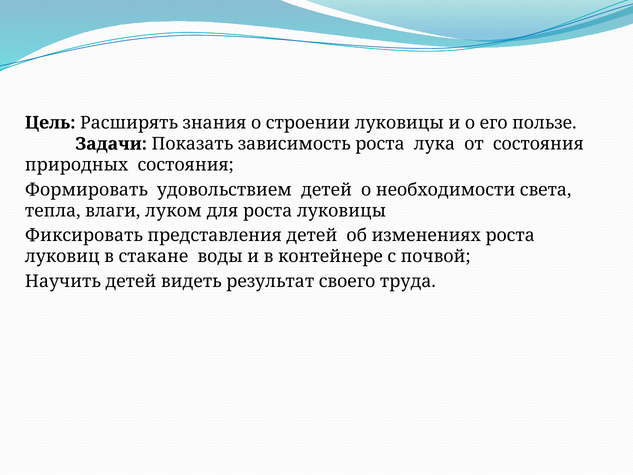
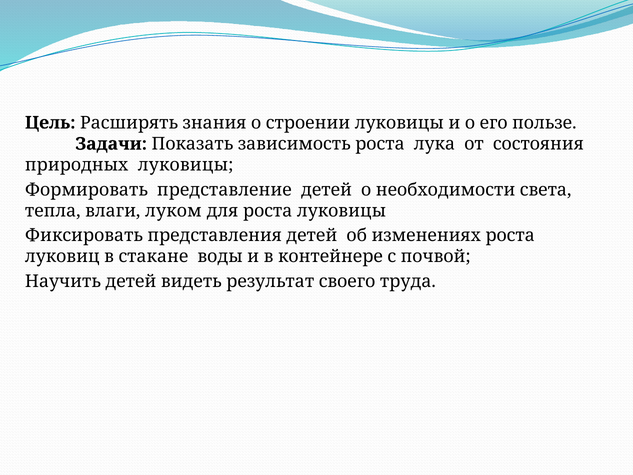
природных состояния: состояния -> луковицы (186, 165)
удовольствием: удовольствием -> представление (224, 190)
